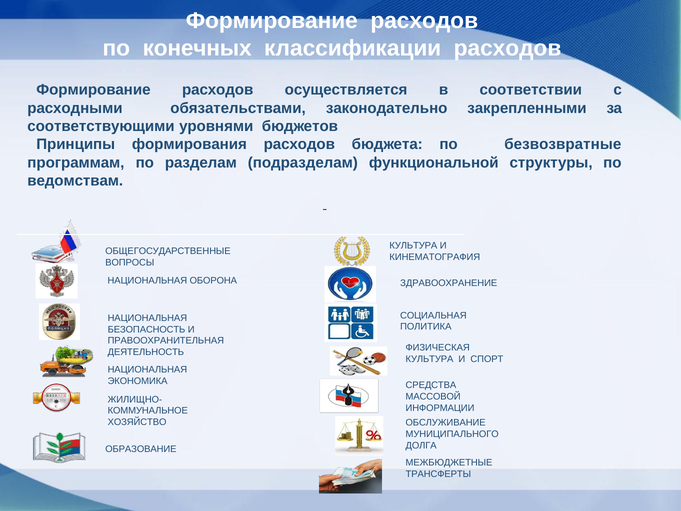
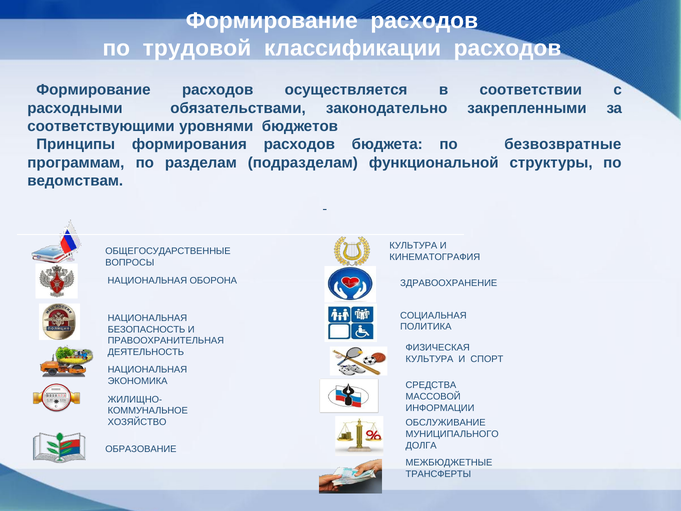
конечных: конечных -> трудовой (197, 48)
